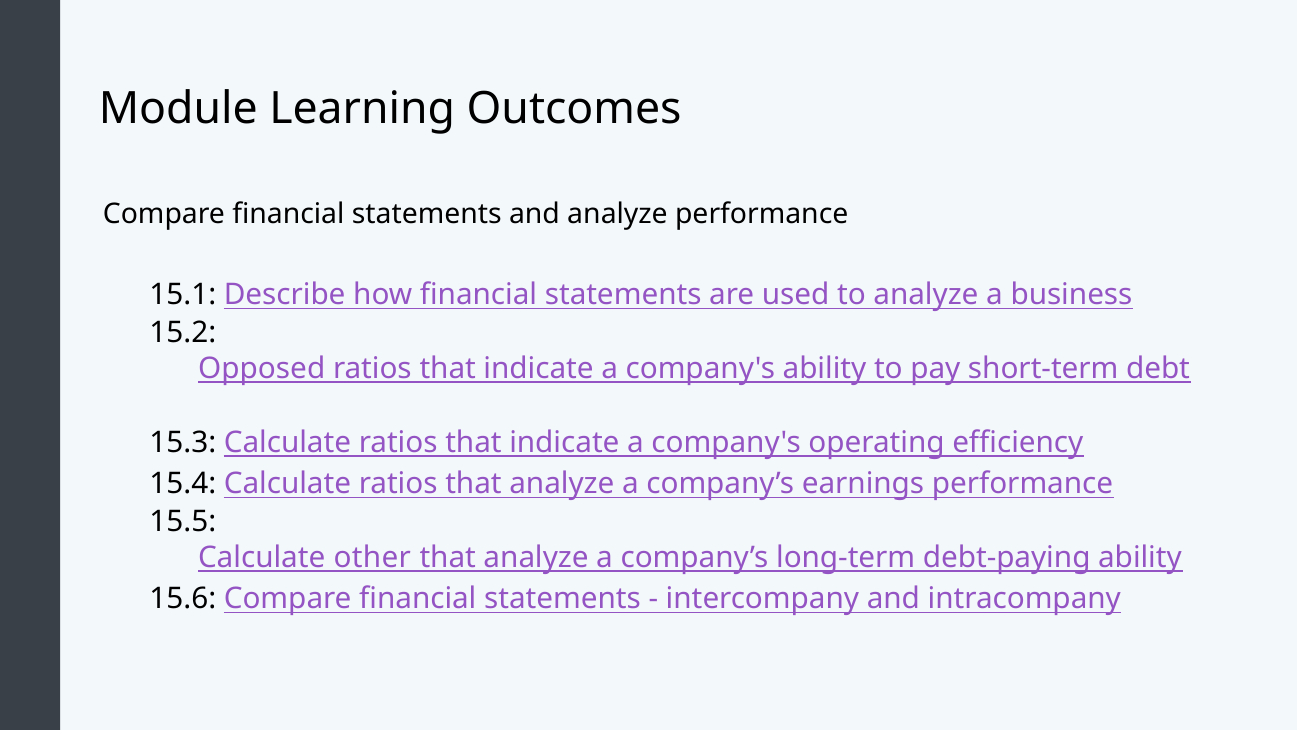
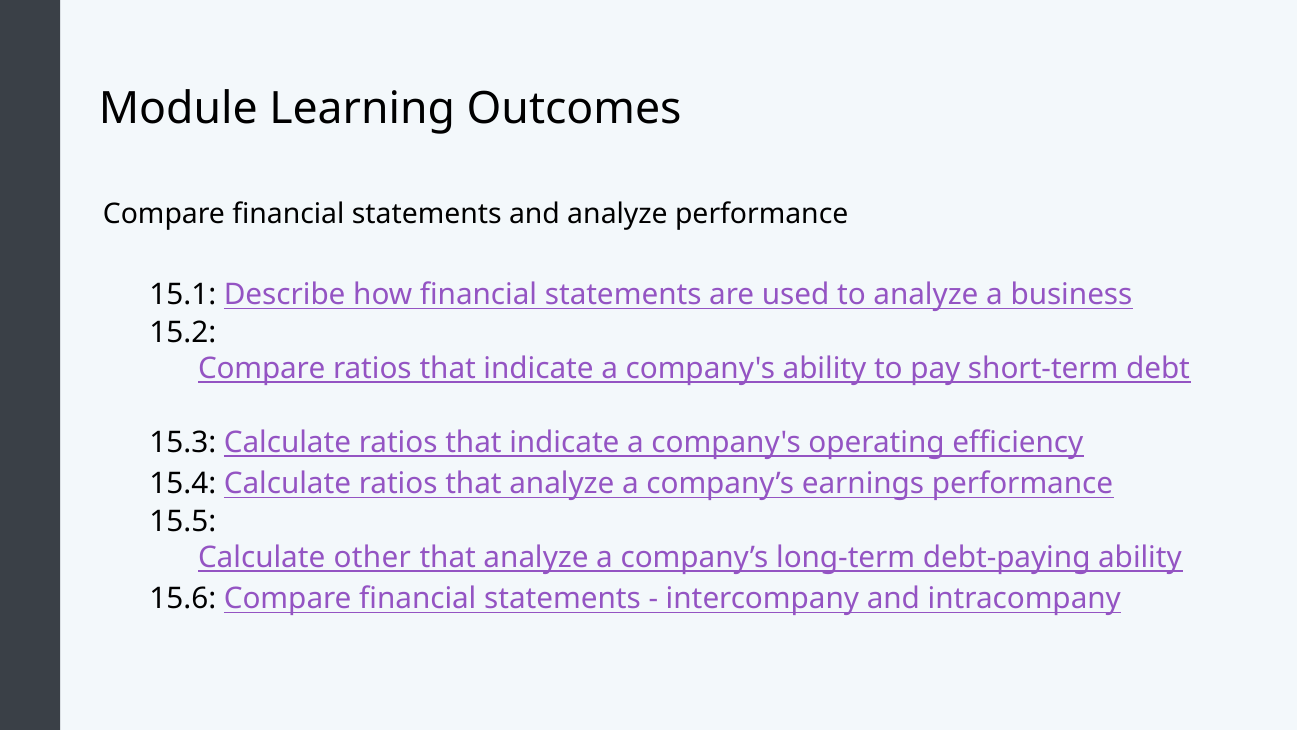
Opposed: Opposed -> Compare (262, 369)
